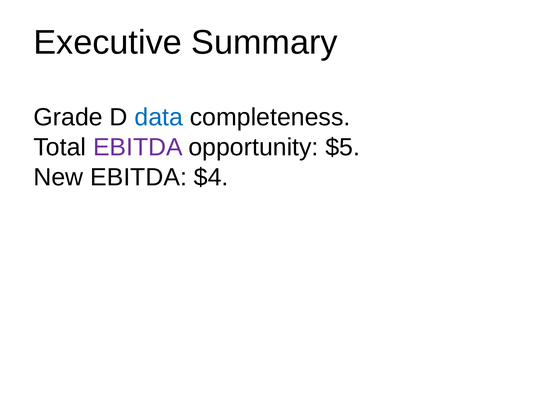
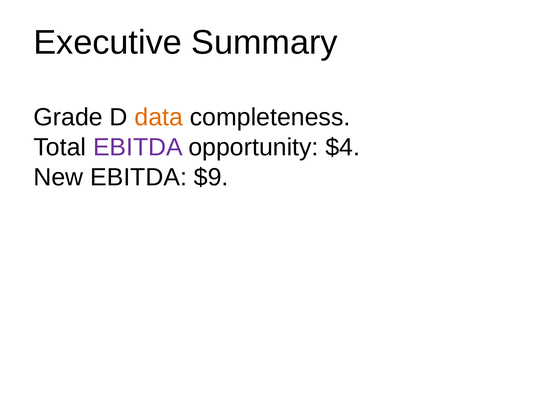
data colour: blue -> orange (159, 117)
$5: $5 -> $4 (343, 147)
$4: $4 -> $9 (211, 177)
